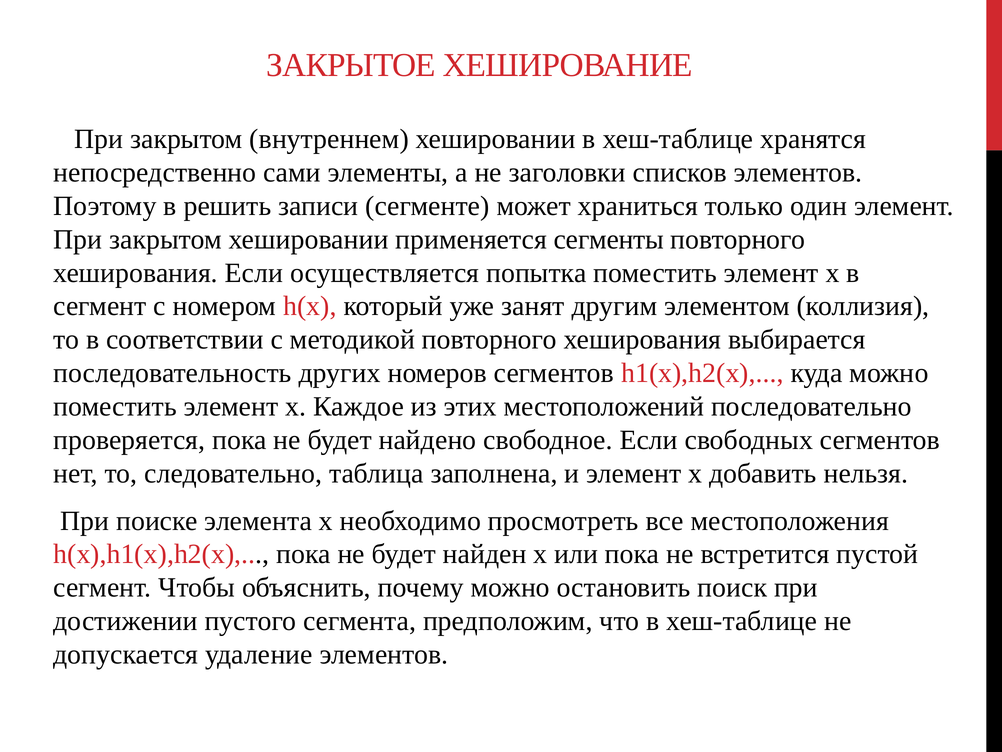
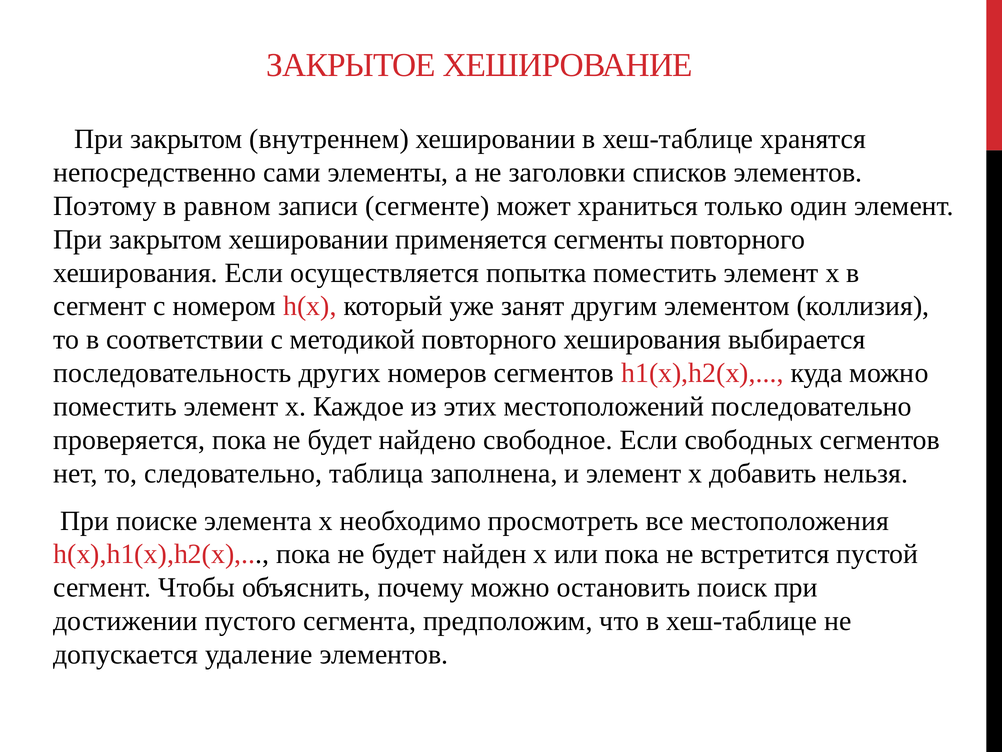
решить: решить -> равном (227, 206)
